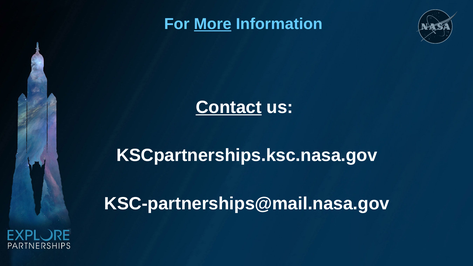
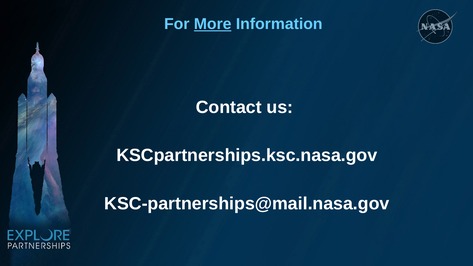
Contact underline: present -> none (229, 107)
